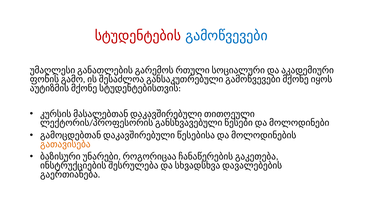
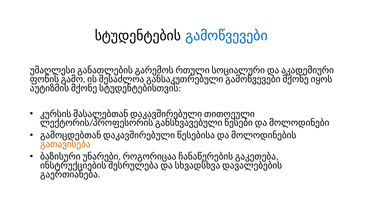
სტუდენტების colour: red -> black (138, 36)
